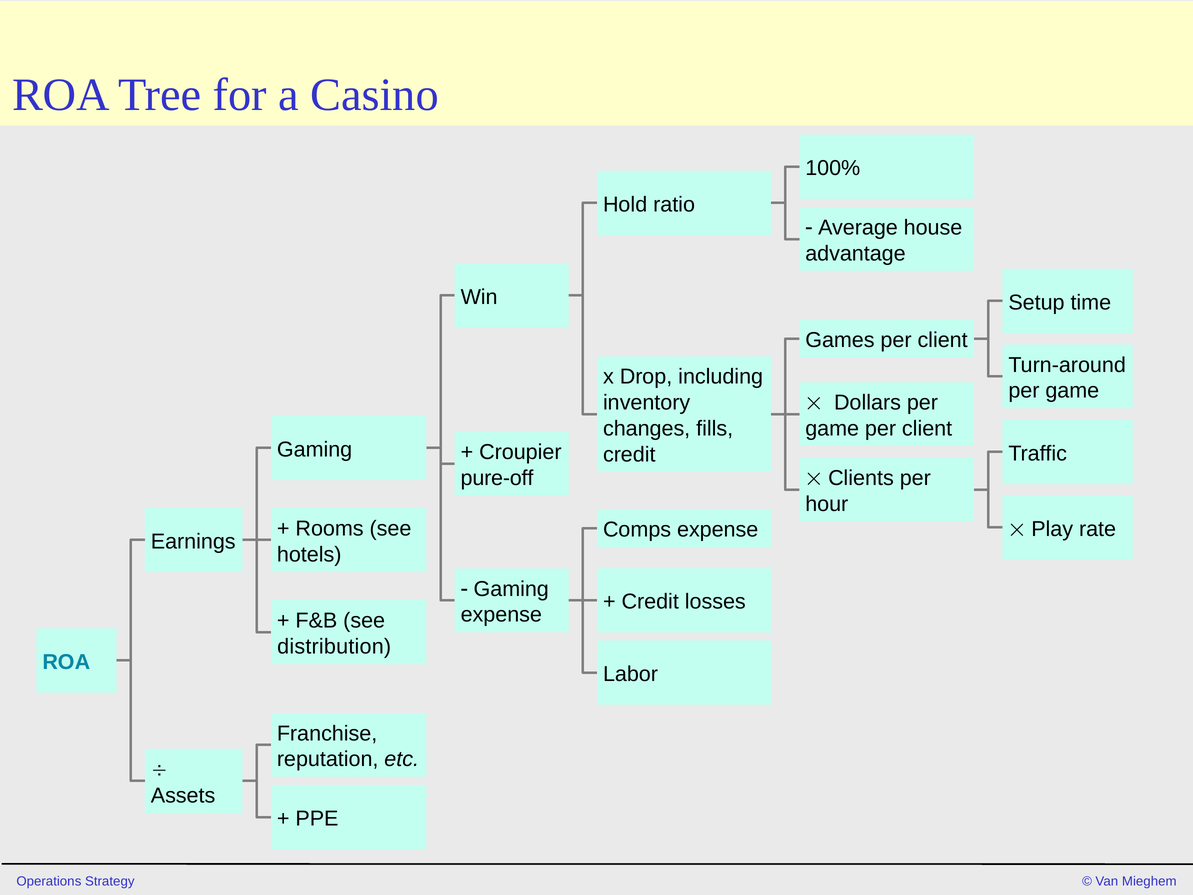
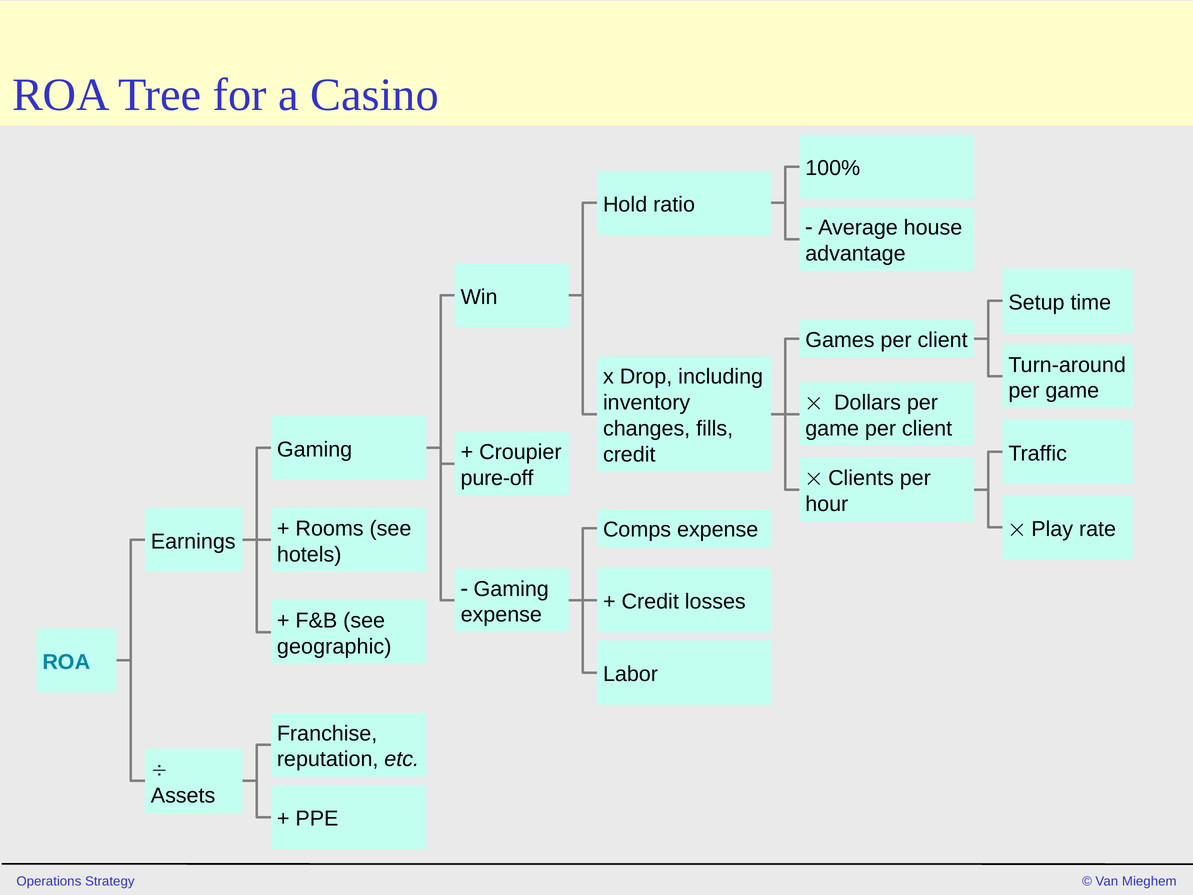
distribution: distribution -> geographic (334, 646)
